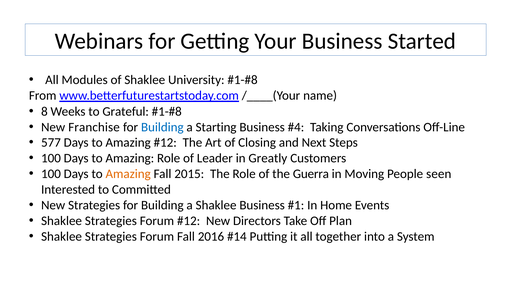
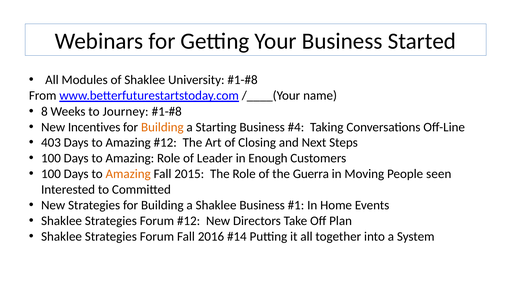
Grateful: Grateful -> Journey (126, 111)
Franchise: Franchise -> Incentives (94, 127)
Building colour: blue -> orange (162, 127)
577: 577 -> 403 (51, 142)
Greatly: Greatly -> Enough (268, 158)
